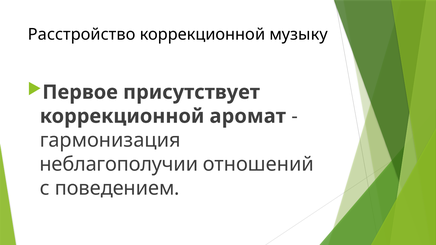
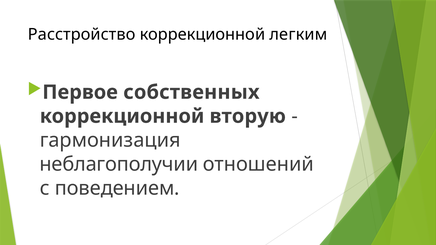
музыку: музыку -> легким (299, 34)
присутствует: присутствует -> собственных (191, 92)
аромат: аромат -> вторую (248, 116)
